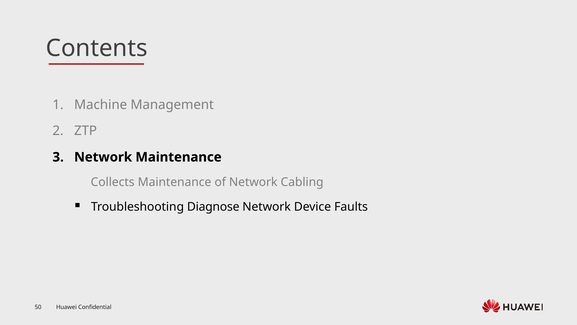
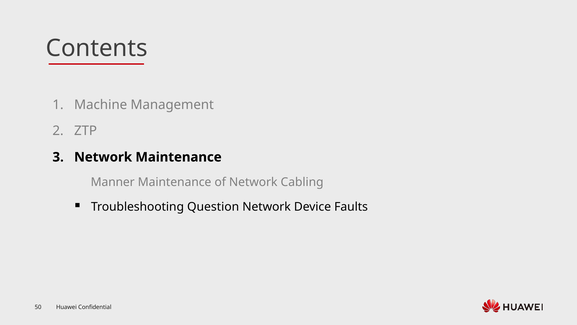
Collects: Collects -> Manner (113, 182)
Diagnose: Diagnose -> Question (213, 207)
